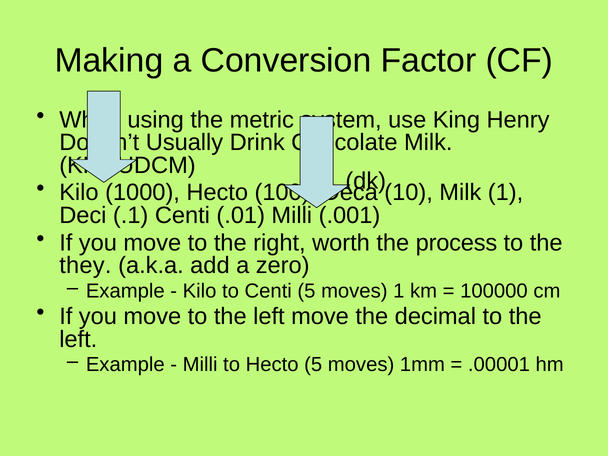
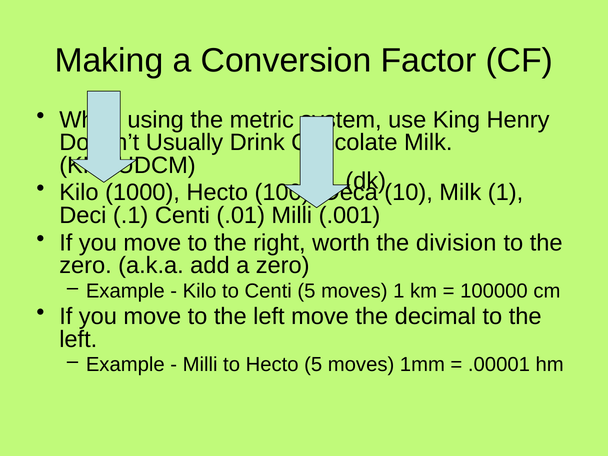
process: process -> division (456, 243)
they: they -> zero (86, 266)
